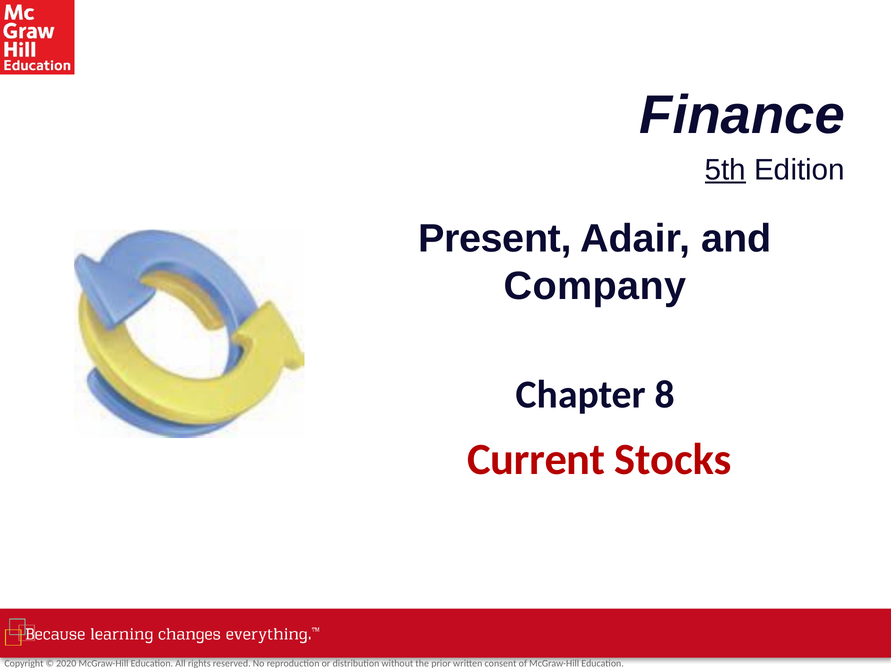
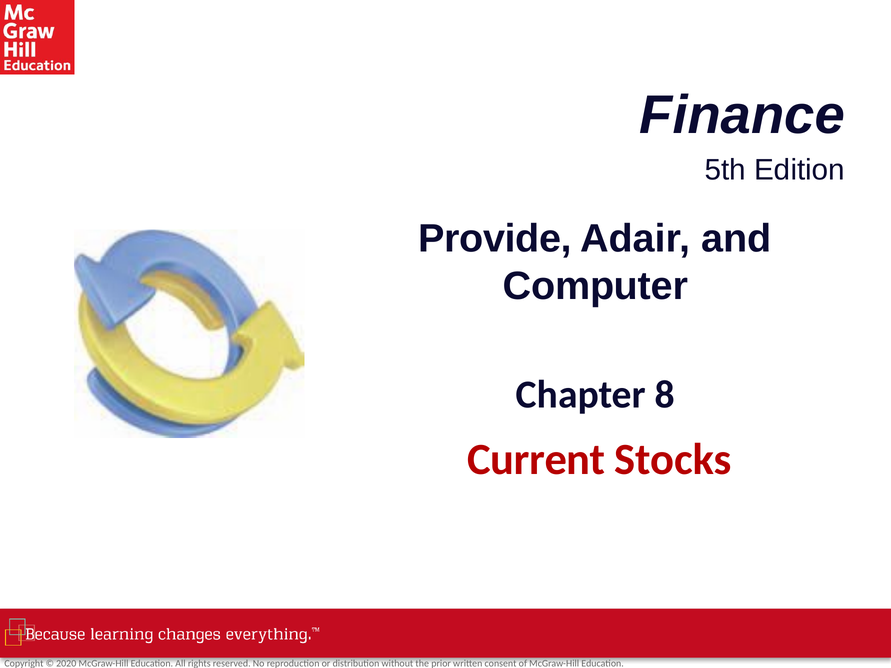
5th underline: present -> none (725, 170)
Present: Present -> Provide (495, 239)
Company: Company -> Computer (595, 286)
